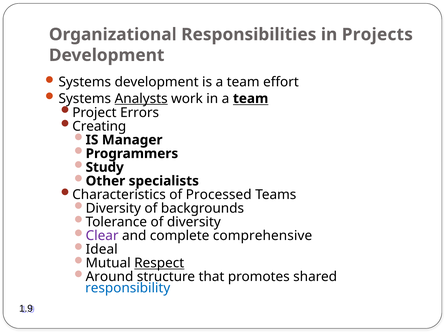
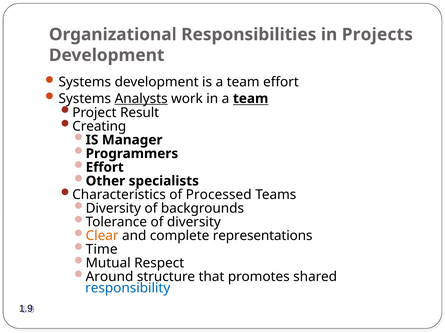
Errors: Errors -> Result (140, 113)
Study: Study -> Effort (105, 168)
Clear colour: purple -> orange (102, 236)
comprehensive: comprehensive -> representations (263, 236)
Ideal: Ideal -> Time (102, 250)
Respect underline: present -> none (159, 264)
